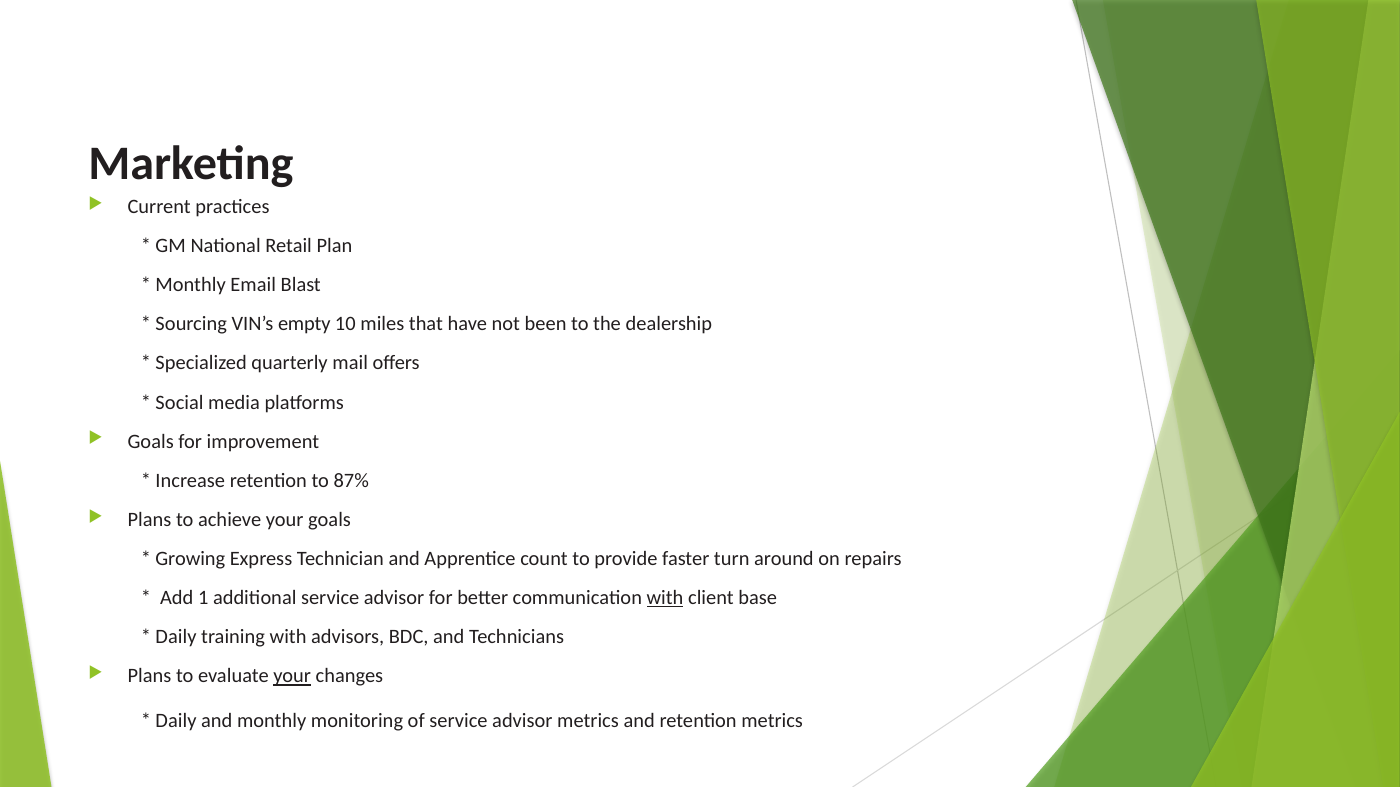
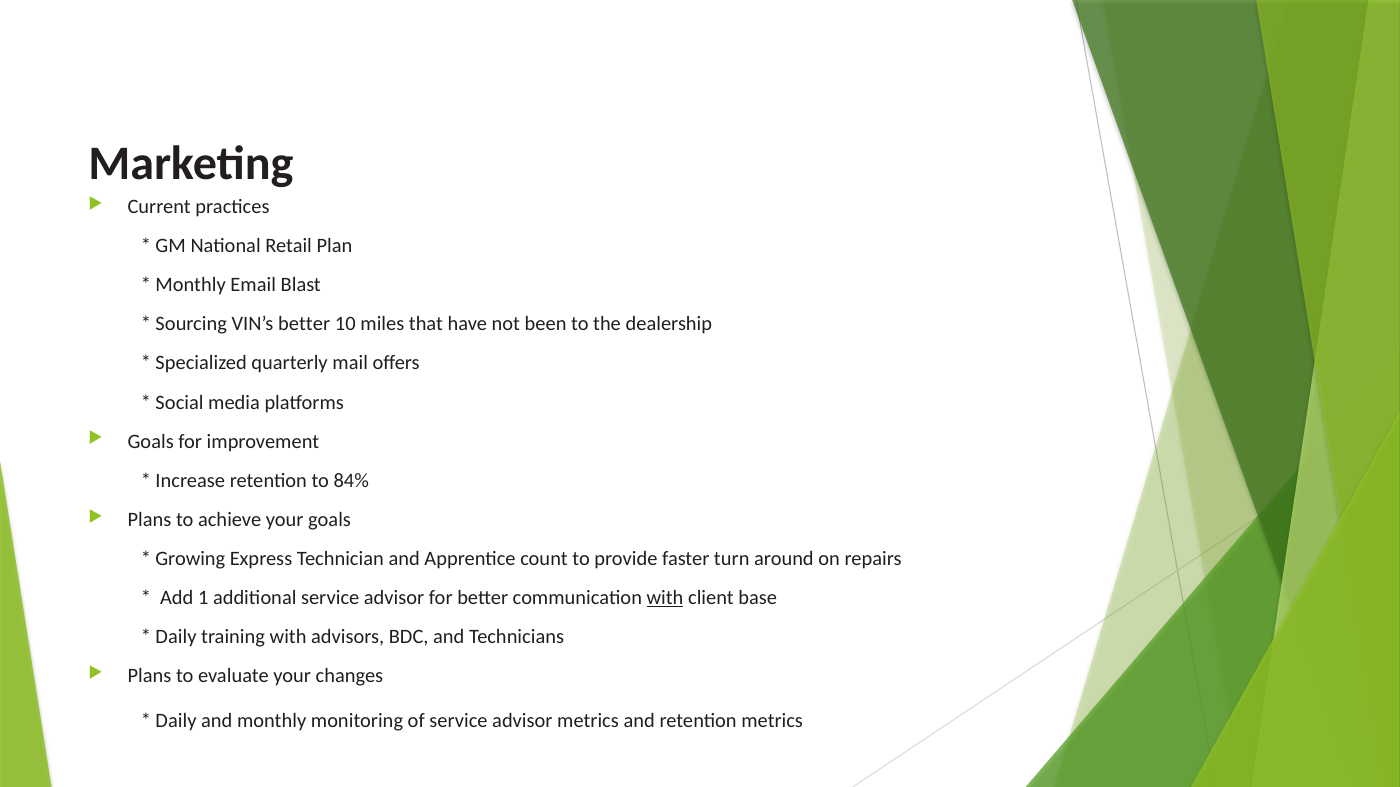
VIN’s empty: empty -> better (304, 324)
87%: 87% -> 84% (351, 481)
your underline: present -> none (292, 677)
